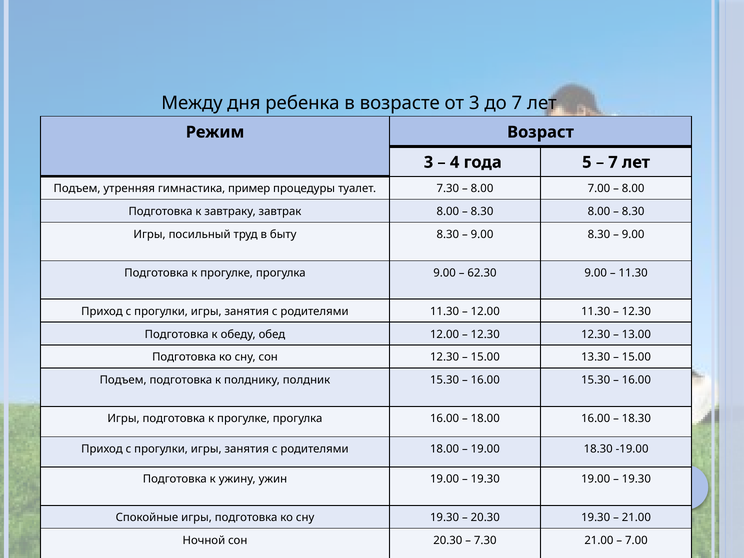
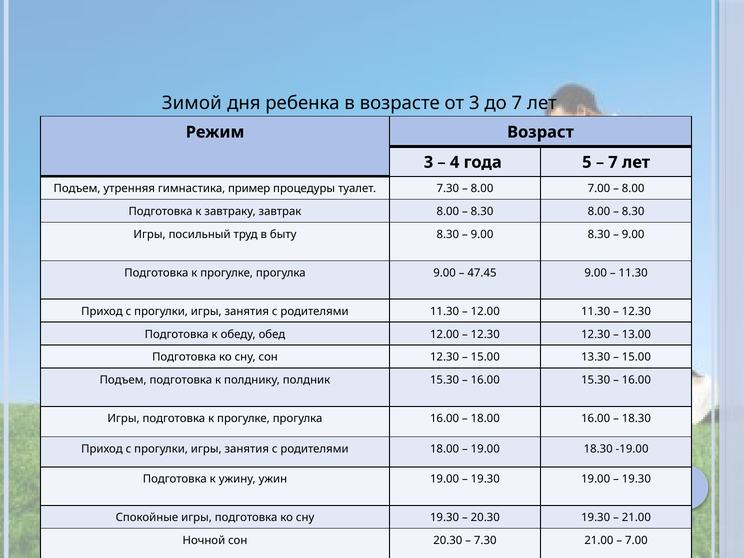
Между: Между -> Зимой (192, 103)
62.30: 62.30 -> 47.45 (482, 273)
